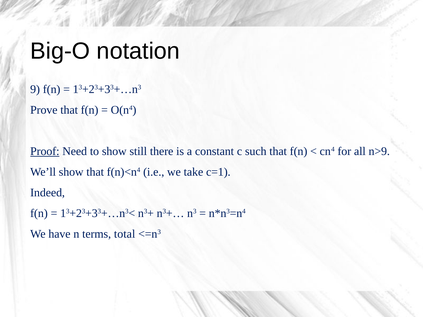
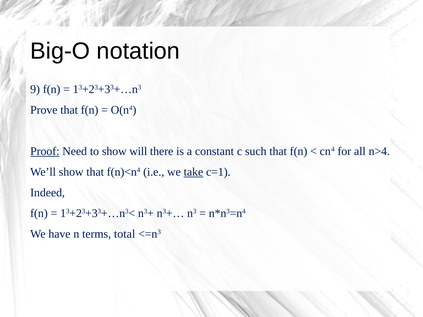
still: still -> will (138, 151)
n>9: n>9 -> n>4 (379, 151)
take underline: none -> present (193, 172)
